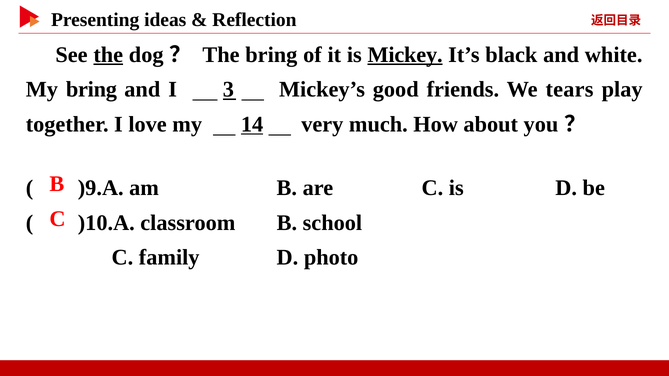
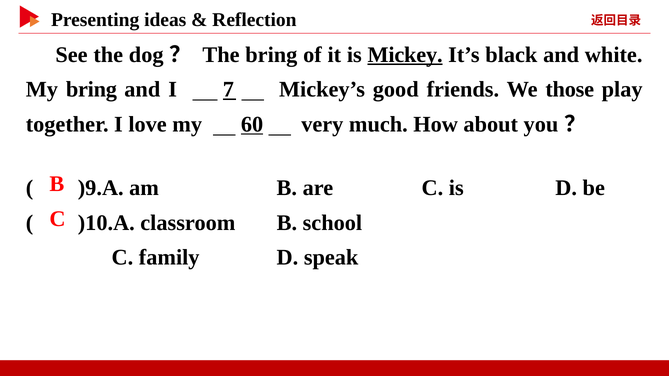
the underline: present -> none (108, 55)
3: 3 -> 7 (228, 89)
tears: tears -> those (570, 89)
14: 14 -> 60 (252, 124)
photo: photo -> speak (331, 258)
